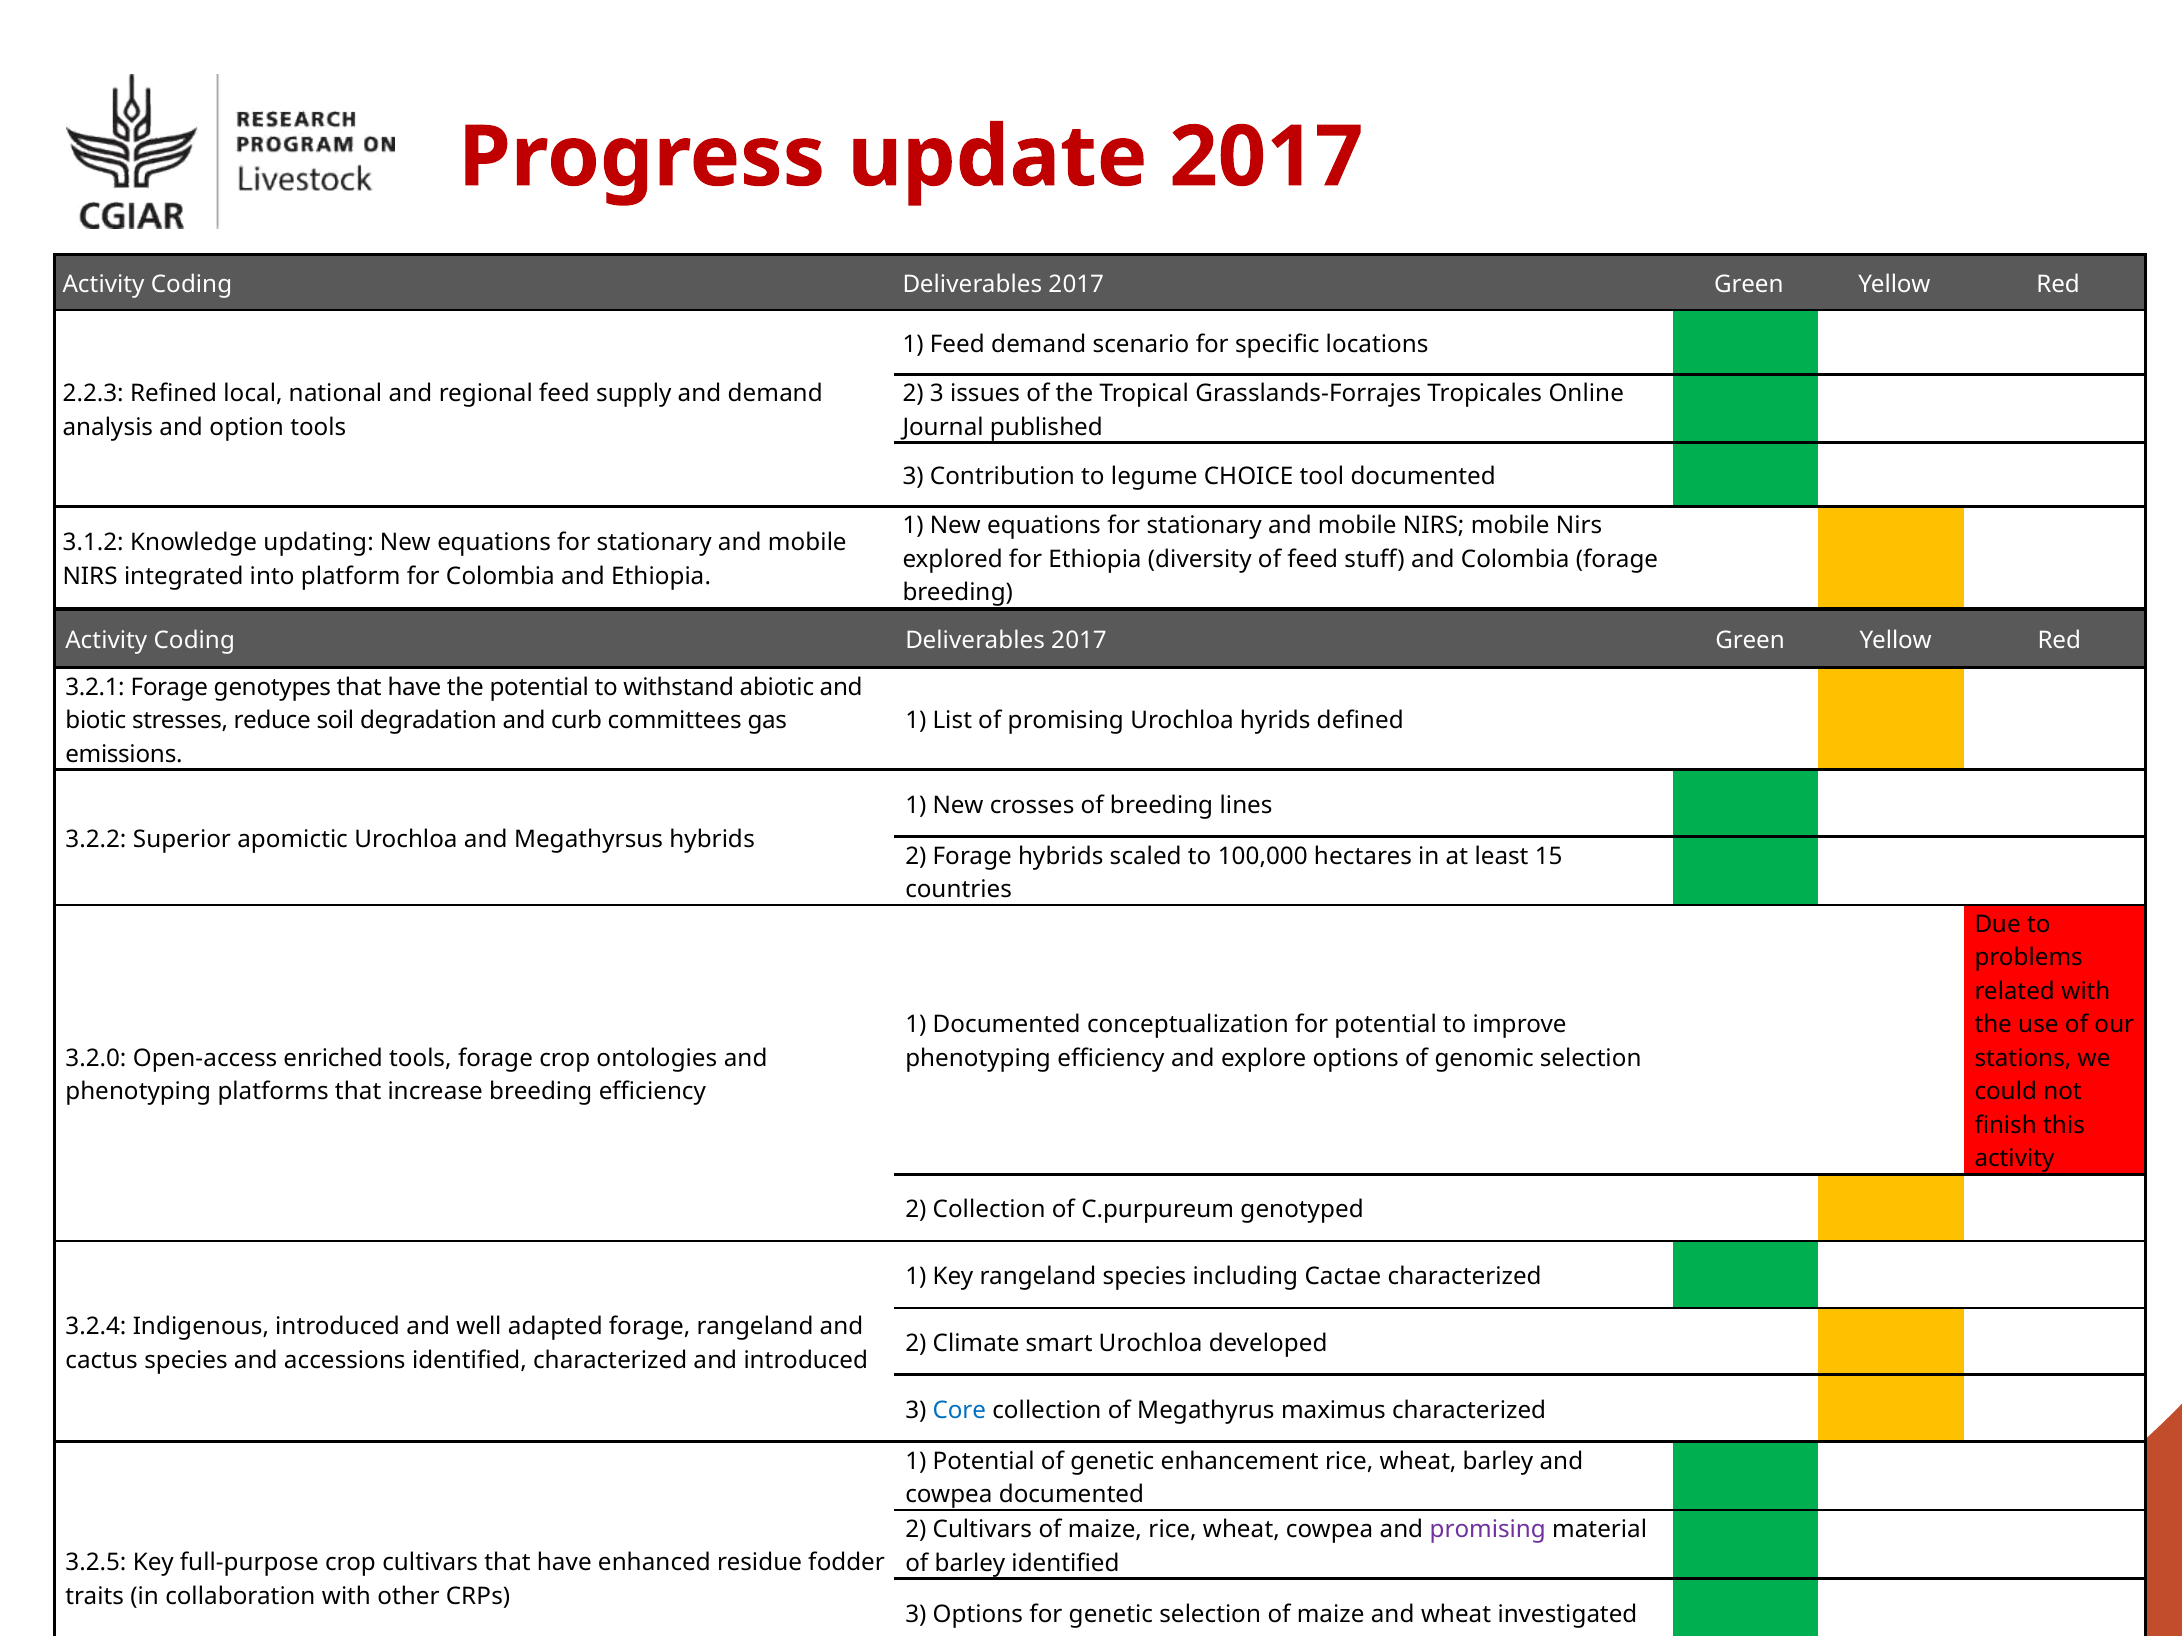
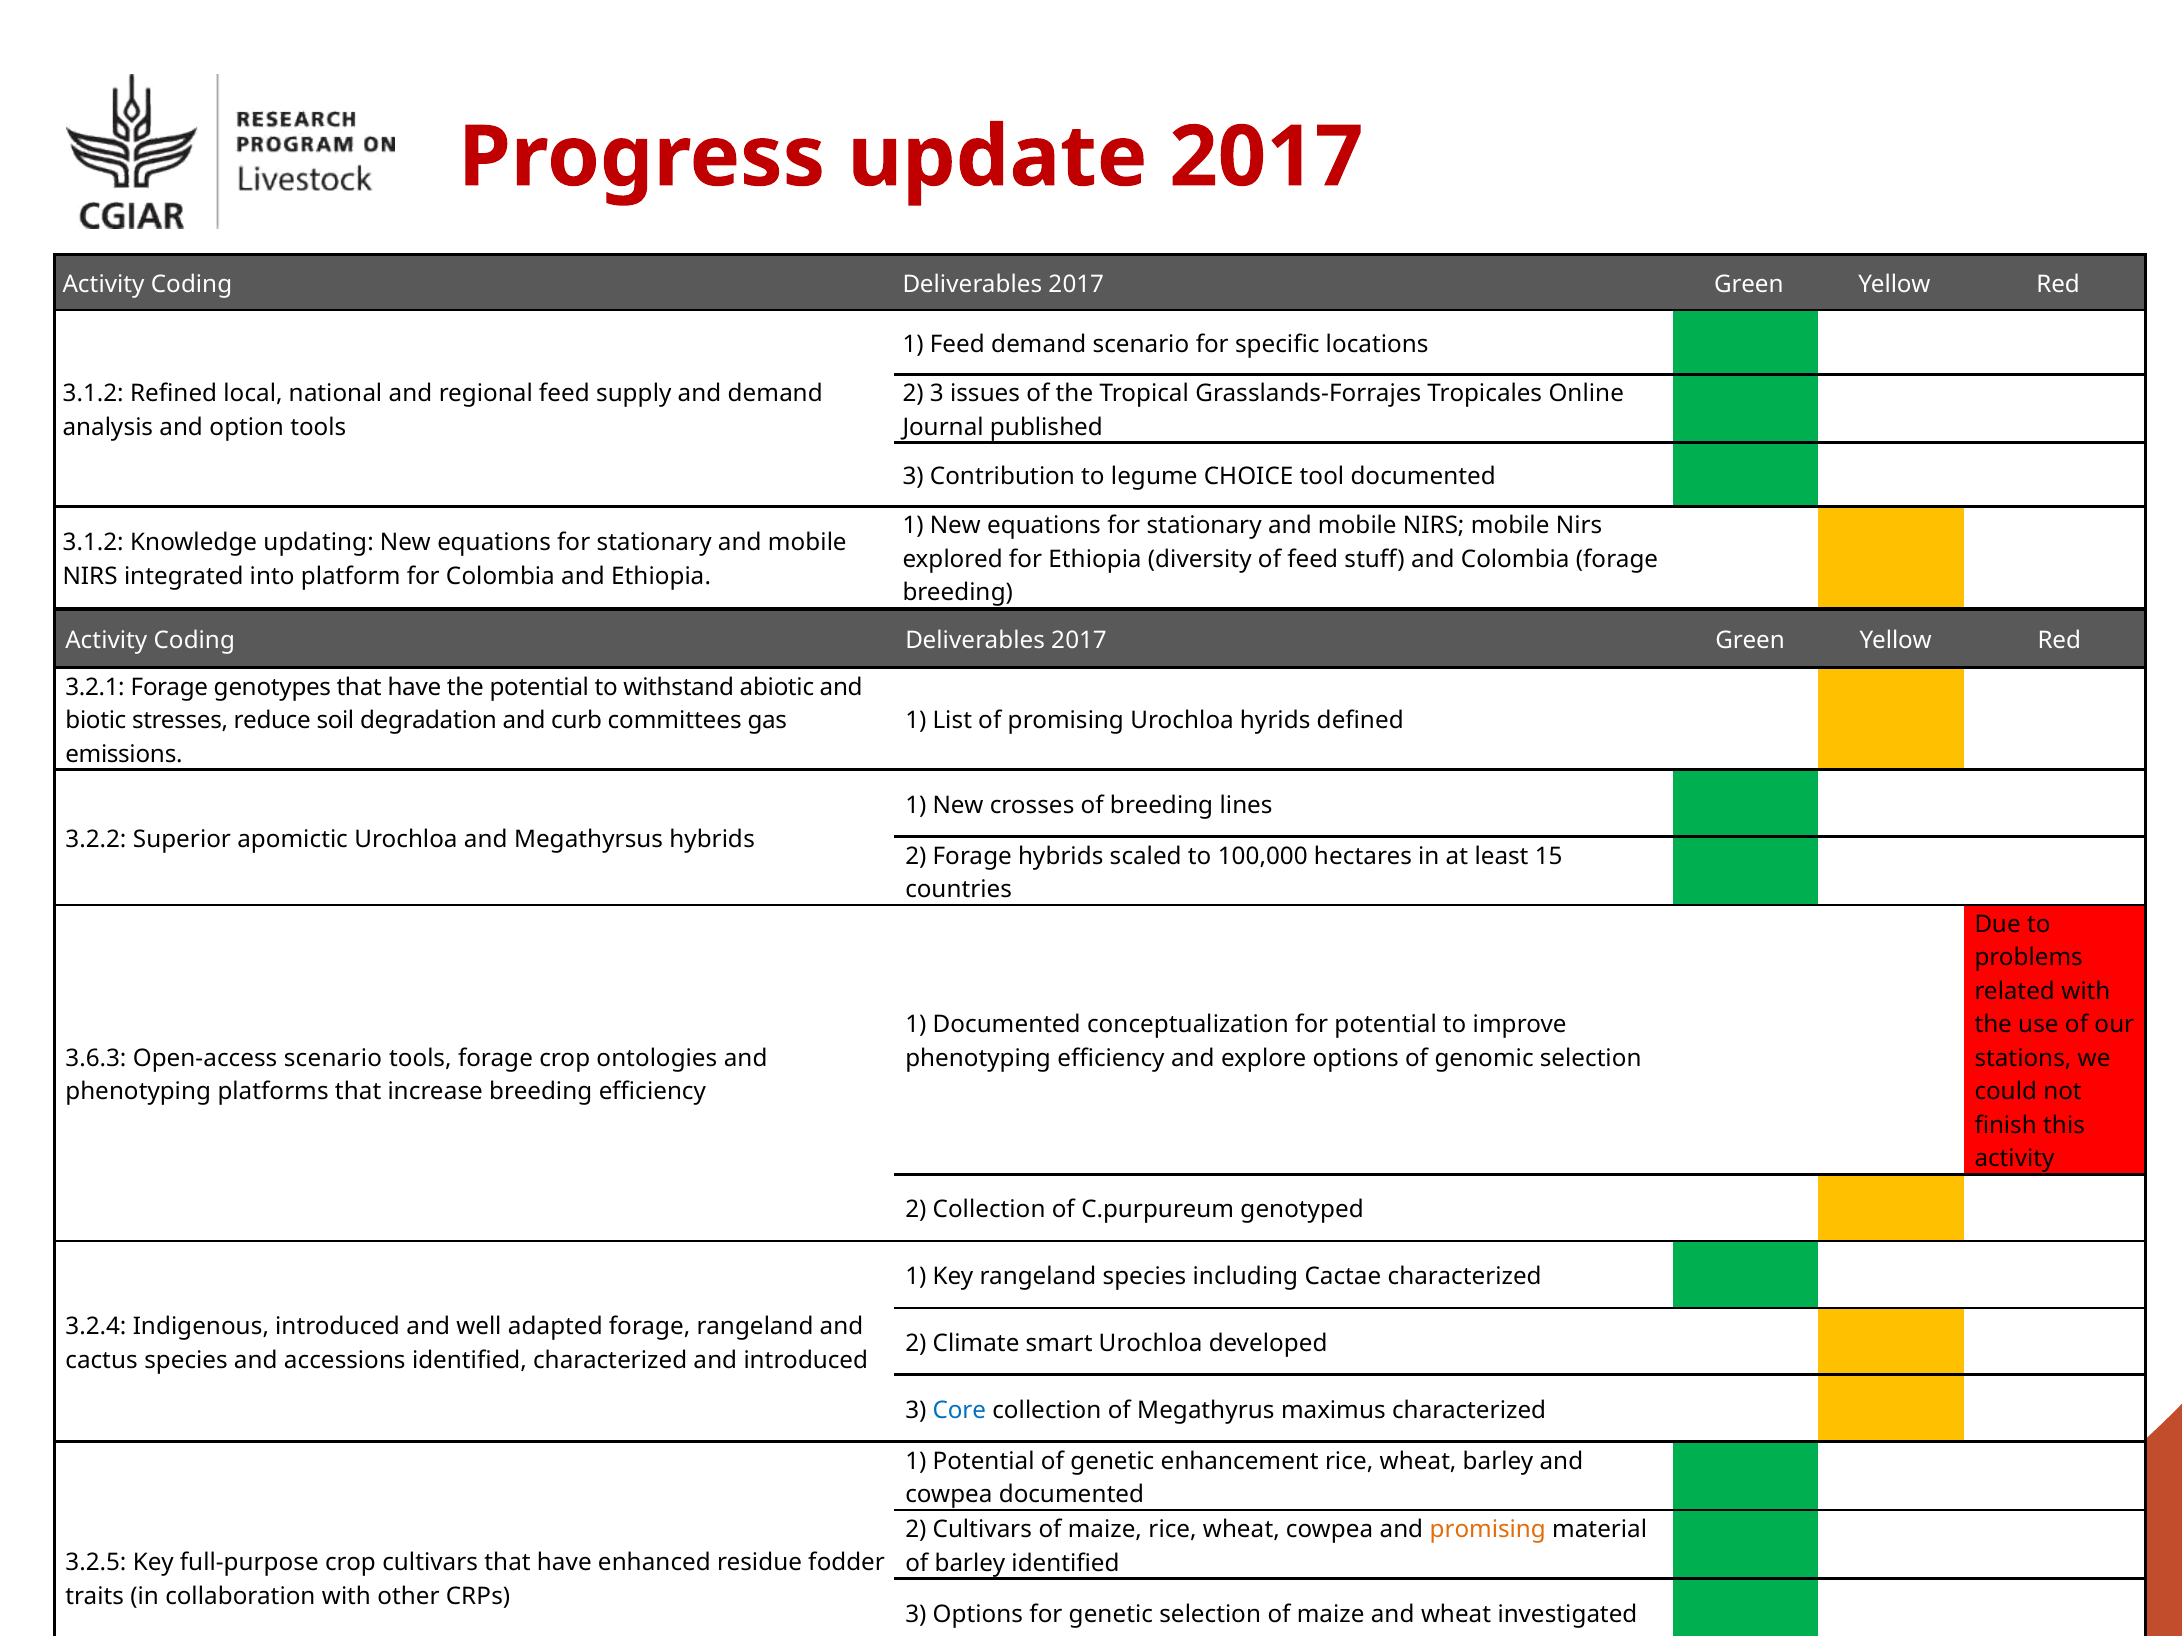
2.2.3: 2.2.3 -> 3.1.2 (93, 394)
3.2.0: 3.2.0 -> 3.6.3 (96, 1059)
Open-access enriched: enriched -> scenario (333, 1059)
promising colour: purple -> orange (1488, 1530)
